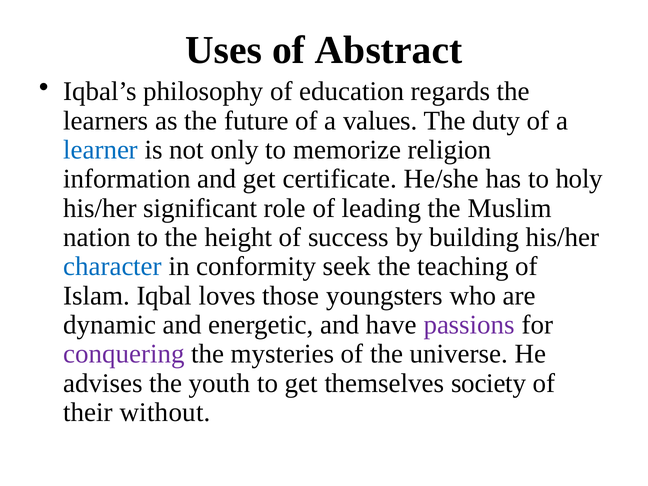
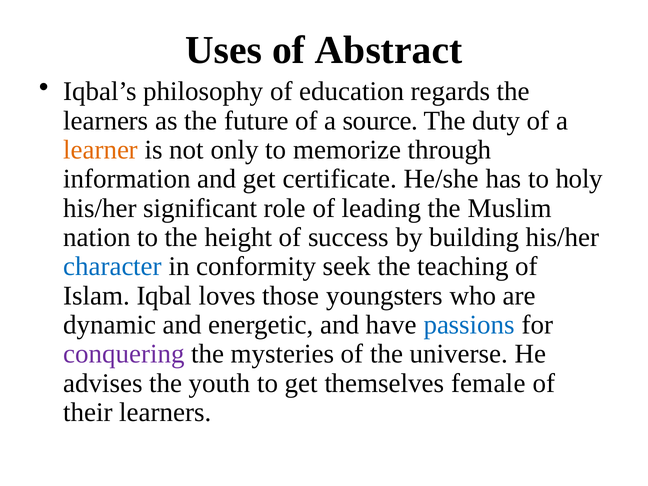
values: values -> source (380, 121)
learner colour: blue -> orange (101, 150)
religion: religion -> through (450, 150)
passions colour: purple -> blue (469, 325)
society: society -> female (488, 383)
their without: without -> learners (165, 412)
